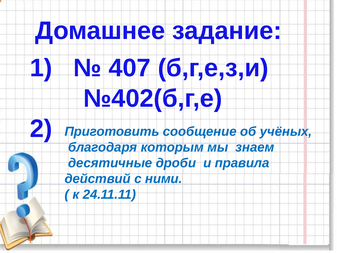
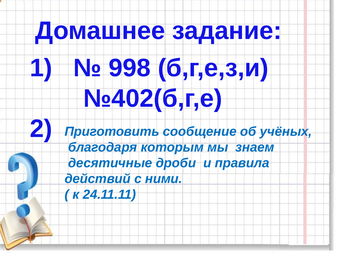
407: 407 -> 998 (130, 68)
